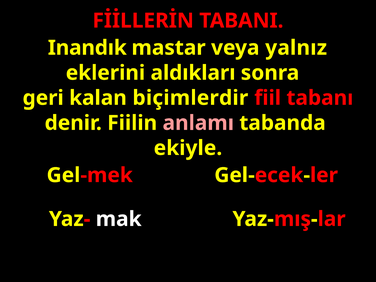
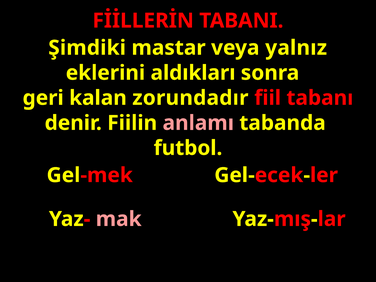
Inandık: Inandık -> Şimdiki (87, 48)
biçimlerdir: biçimlerdir -> zorundadır (190, 98)
ekiyle: ekiyle -> futbol (188, 148)
mak colour: white -> pink (119, 219)
